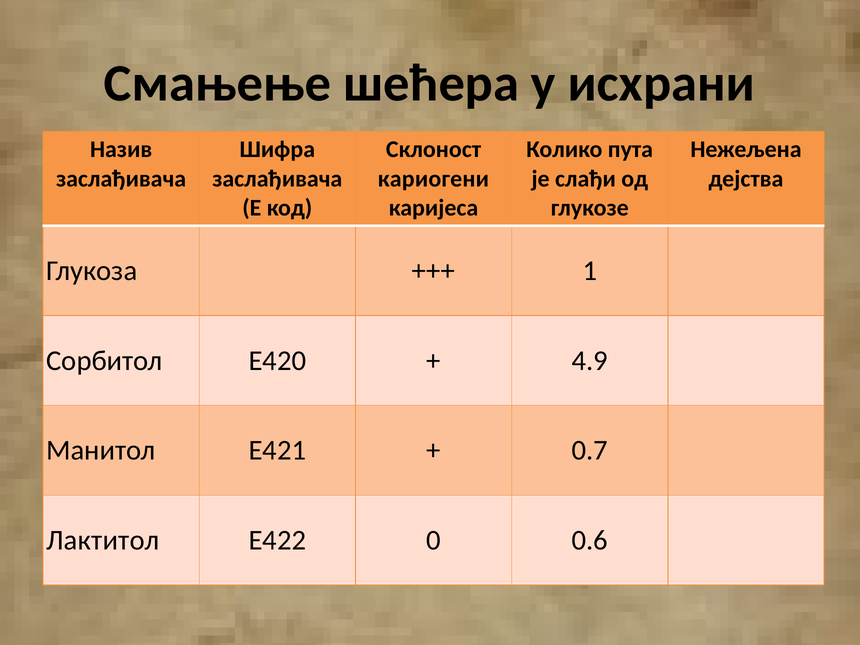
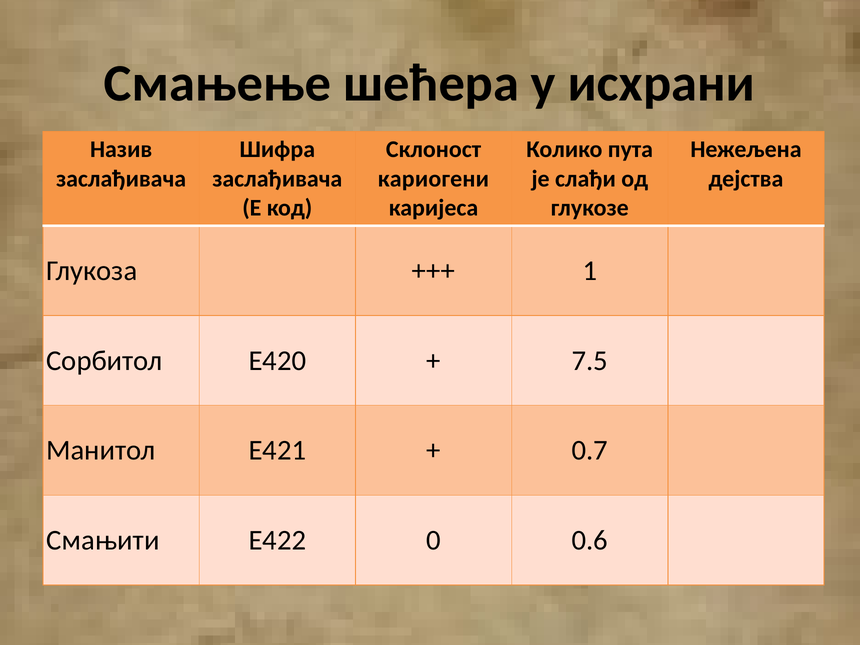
4.9: 4.9 -> 7.5 (590, 361)
Лактитол: Лактитол -> Смањити (103, 540)
